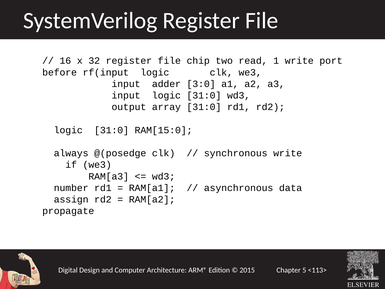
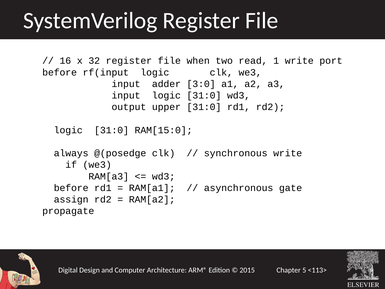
chip: chip -> when (198, 61)
array: array -> upper (166, 107)
number: number -> before (71, 188)
data: data -> gate (291, 188)
